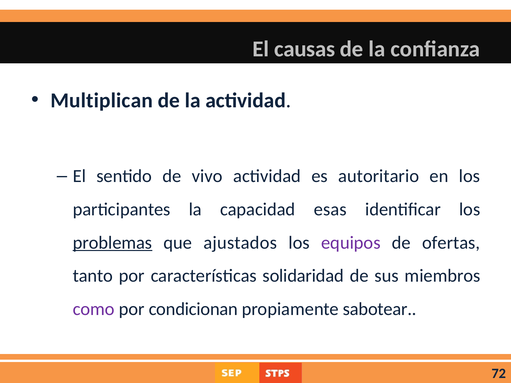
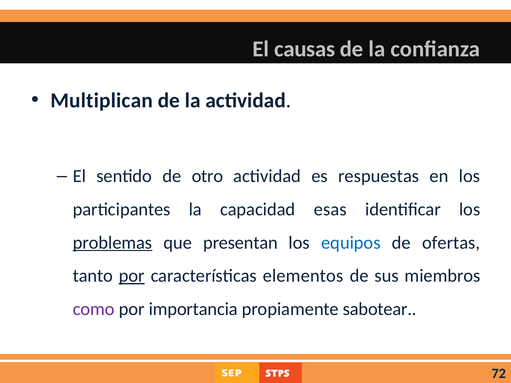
vivo: vivo -> otro (207, 176)
autoritario: autoritario -> respuestas (379, 176)
ajustados: ajustados -> presentan (240, 243)
equipos colour: purple -> blue (351, 243)
por underline: none -> present (132, 276)
solidaridad: solidaridad -> elementos (303, 276)
condicionan: condicionan -> importancia (193, 309)
